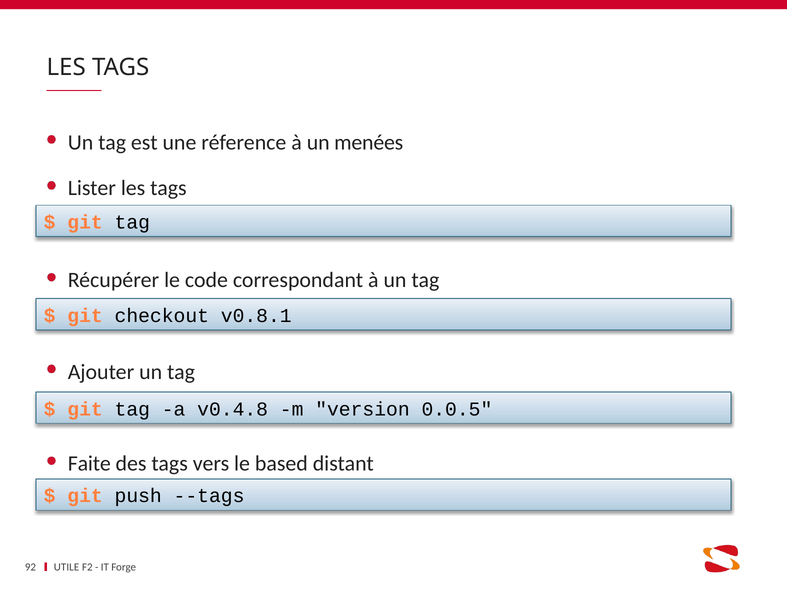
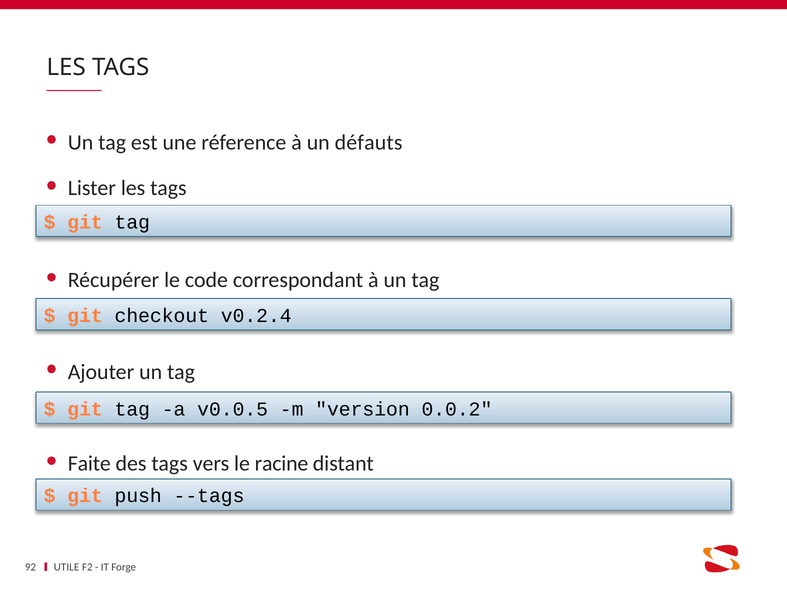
menées: menées -> défauts (369, 142)
v0.8.1: v0.8.1 -> v0.2.4 (256, 316)
v0.4.8: v0.4.8 -> v0.0.5 (233, 409)
0.0.5: 0.0.5 -> 0.0.2 (457, 409)
based: based -> racine (281, 464)
